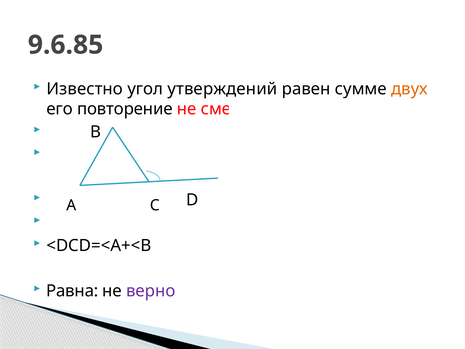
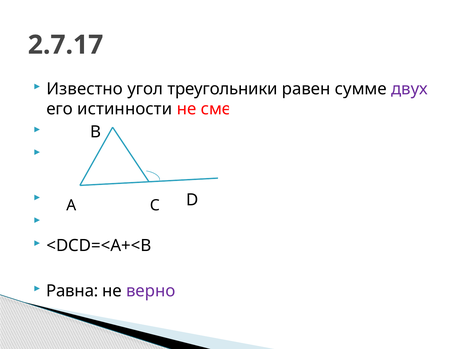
9.6.85: 9.6.85 -> 2.7.17 (66, 45)
утверждений: утверждений -> треугольники (223, 89)
двух colour: orange -> purple (409, 89)
повторение: повторение -> истинности (125, 109)
